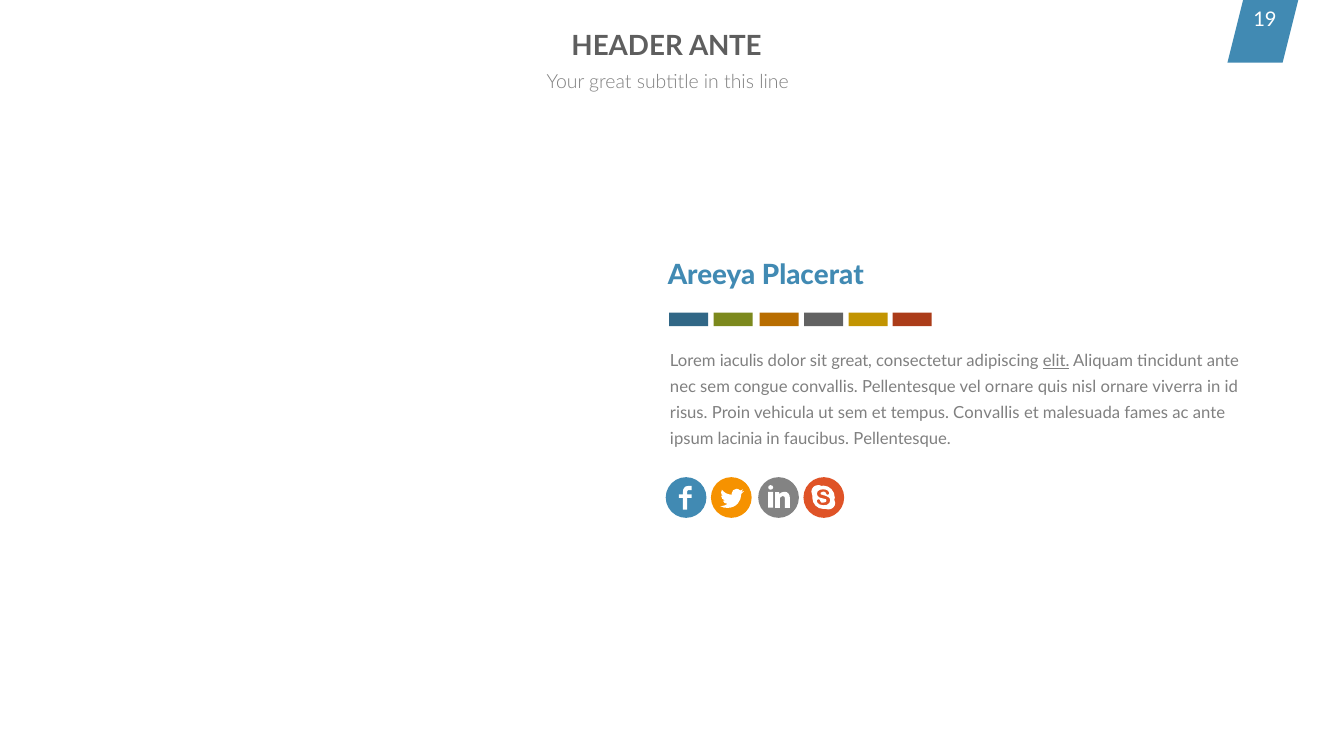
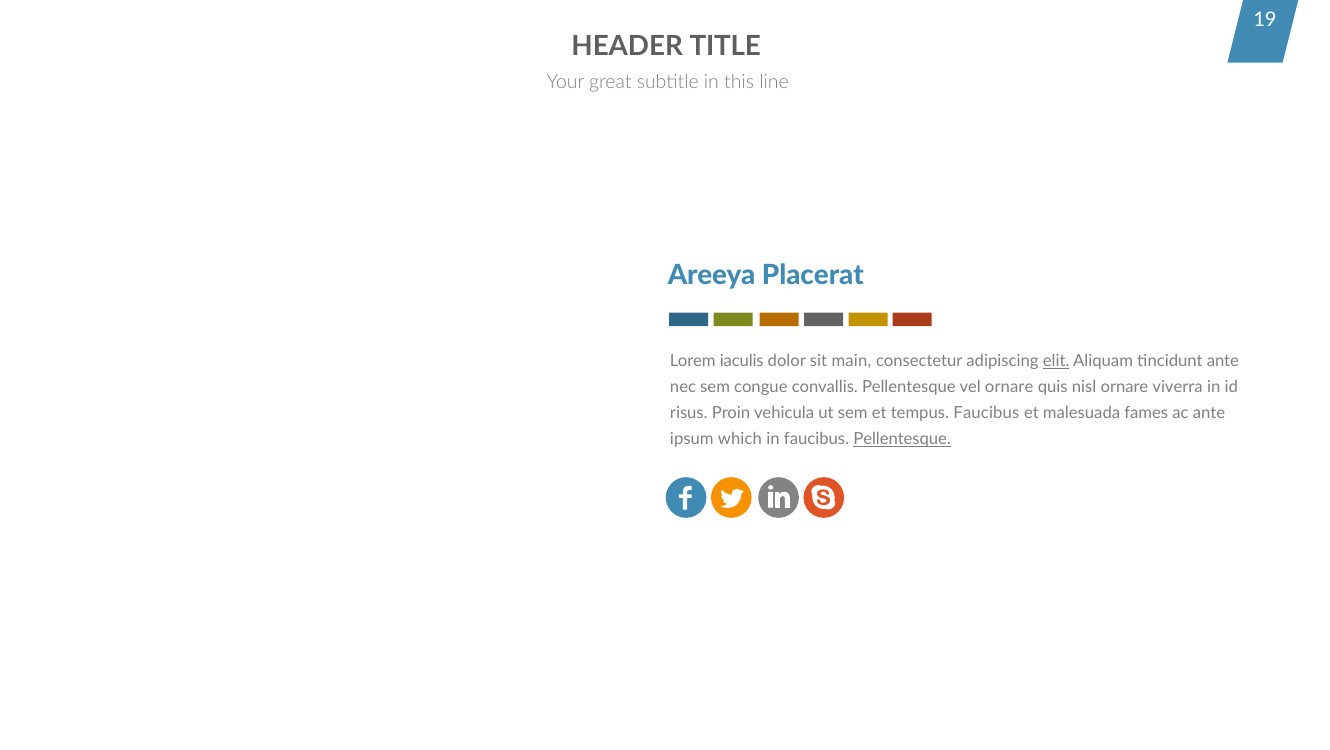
HEADER ANTE: ANTE -> TITLE (725, 46)
sit great: great -> main (851, 361)
tempus Convallis: Convallis -> Faucibus (986, 413)
lacinia: lacinia -> which (740, 439)
Pellentesque underline: none -> present (902, 439)
